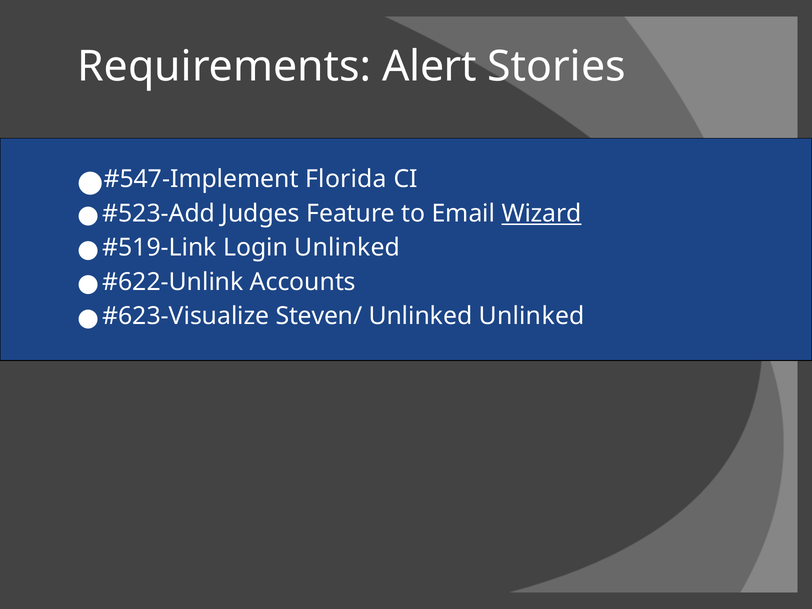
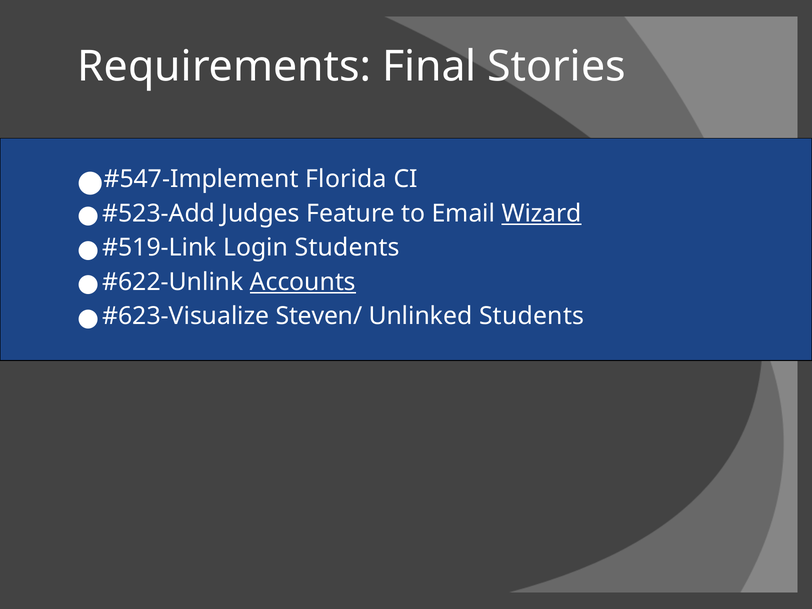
Alert: Alert -> Final (429, 67)
Login Unlinked: Unlinked -> Students (347, 248)
Accounts underline: none -> present (303, 282)
Unlinked Unlinked: Unlinked -> Students (532, 316)
